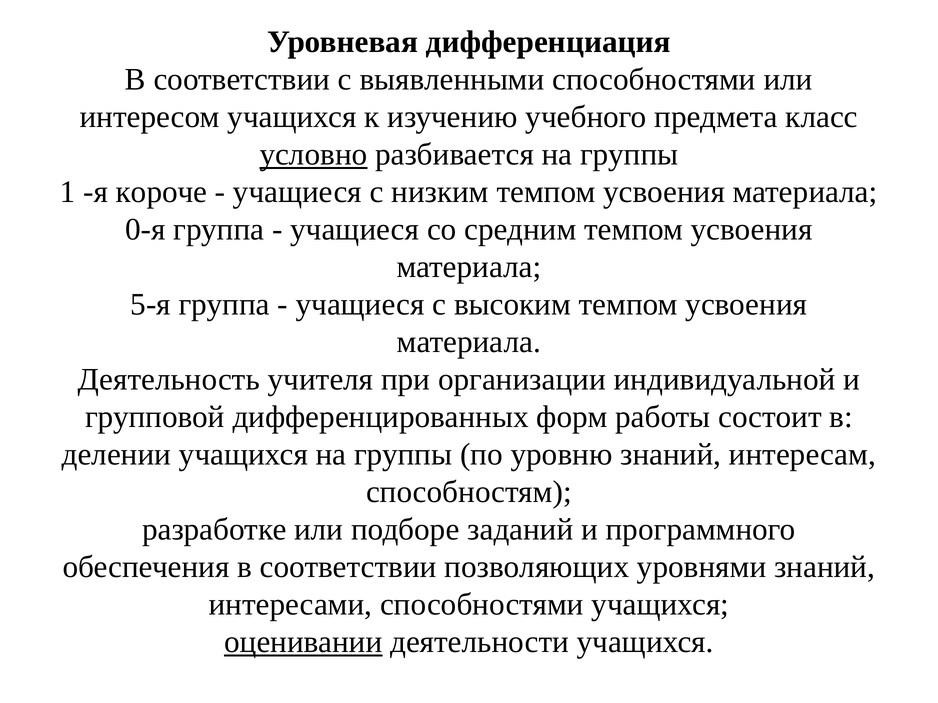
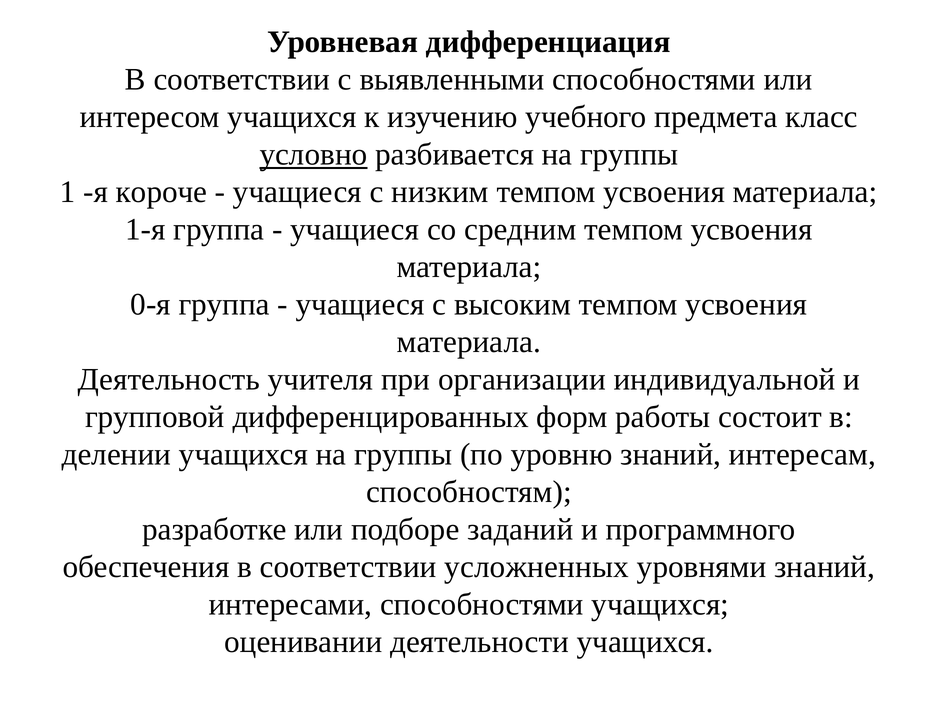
0-я: 0-я -> 1-я (145, 230)
5-я: 5-я -> 0-я (151, 305)
позволяющих: позволяющих -> усложненных (537, 567)
оценивании underline: present -> none (303, 643)
